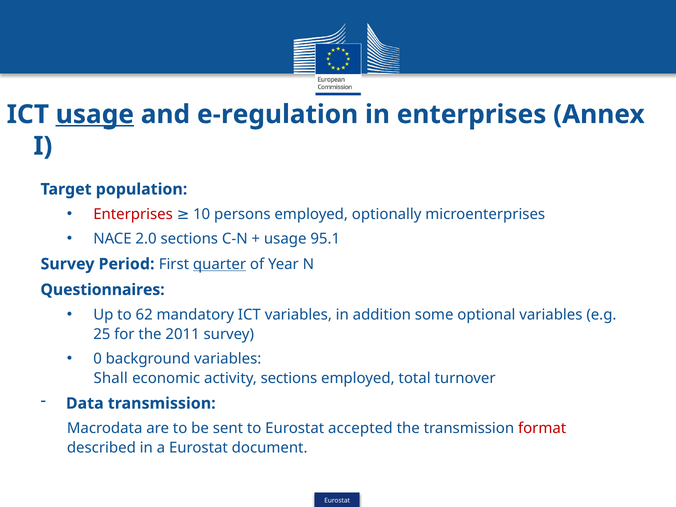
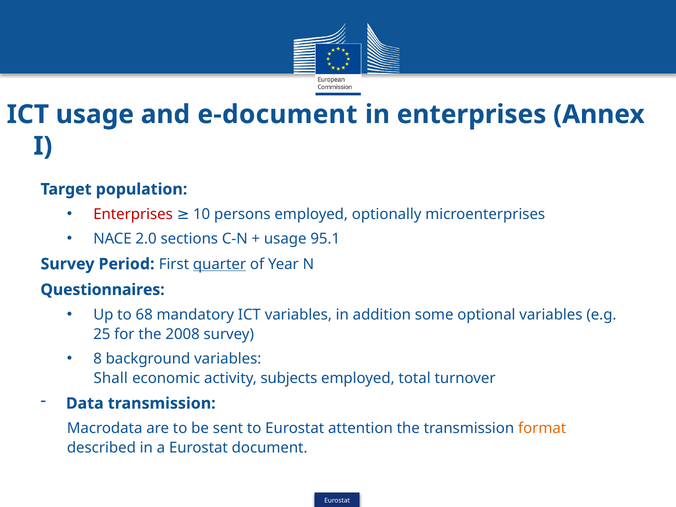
usage underline: present -> none (95, 114)
e-regulation: e-regulation -> e-document (277, 114)
62: 62 -> 68 (144, 315)
2011: 2011 -> 2008 (183, 334)
0: 0 -> 8 (98, 359)
activity sections: sections -> subjects (289, 378)
accepted: accepted -> attention (360, 428)
format colour: red -> orange (542, 428)
